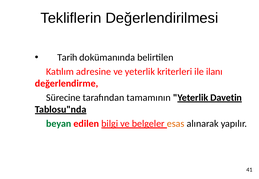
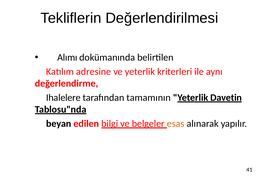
Tarih: Tarih -> Alımı (67, 58)
ilanı: ilanı -> aynı (214, 72)
Sürecine: Sürecine -> Ihalelere (63, 98)
beyan colour: green -> black (59, 124)
